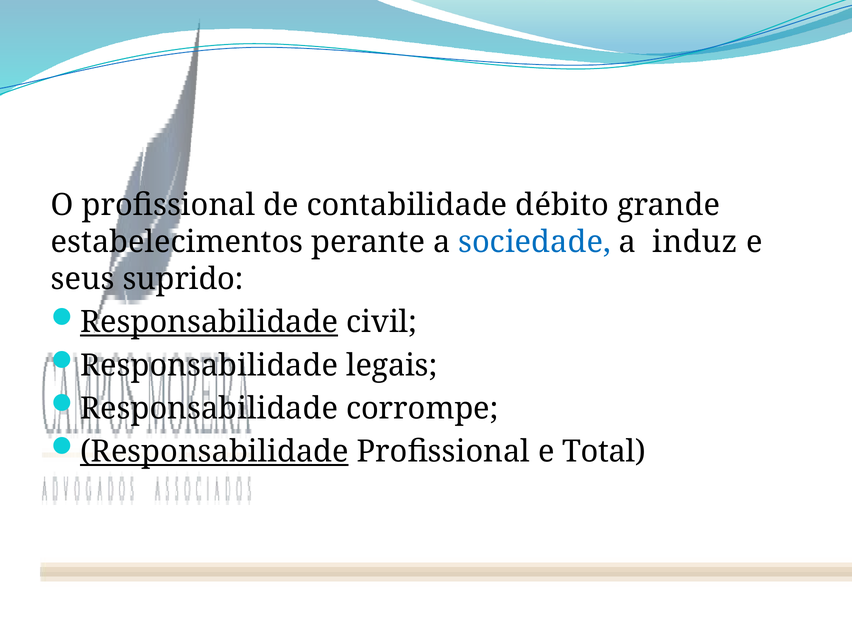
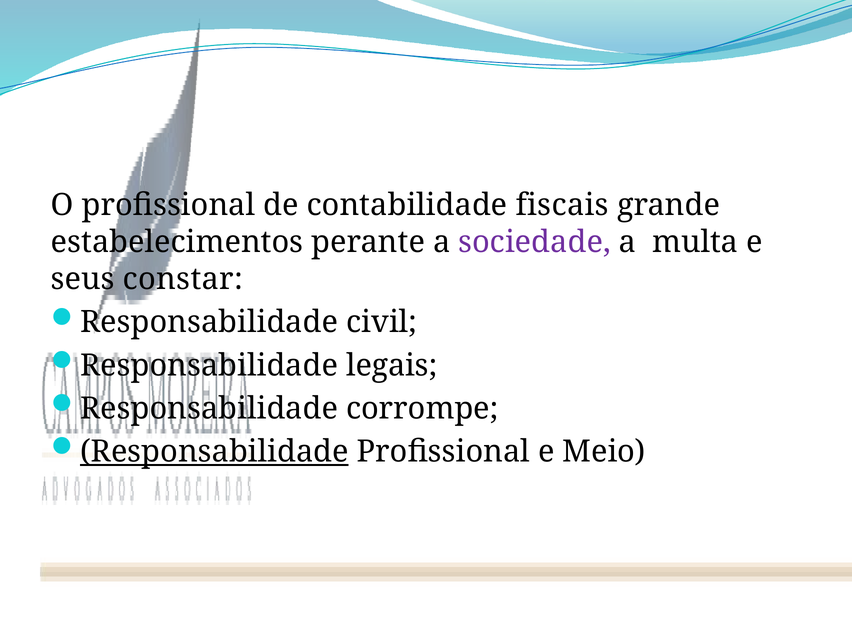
débito: débito -> fiscais (562, 205)
sociedade colour: blue -> purple (535, 242)
induz: induz -> multa (695, 242)
suprido: suprido -> constar (183, 279)
Responsabilidade underline: present -> none (209, 322)
Total: Total -> Meio (604, 452)
